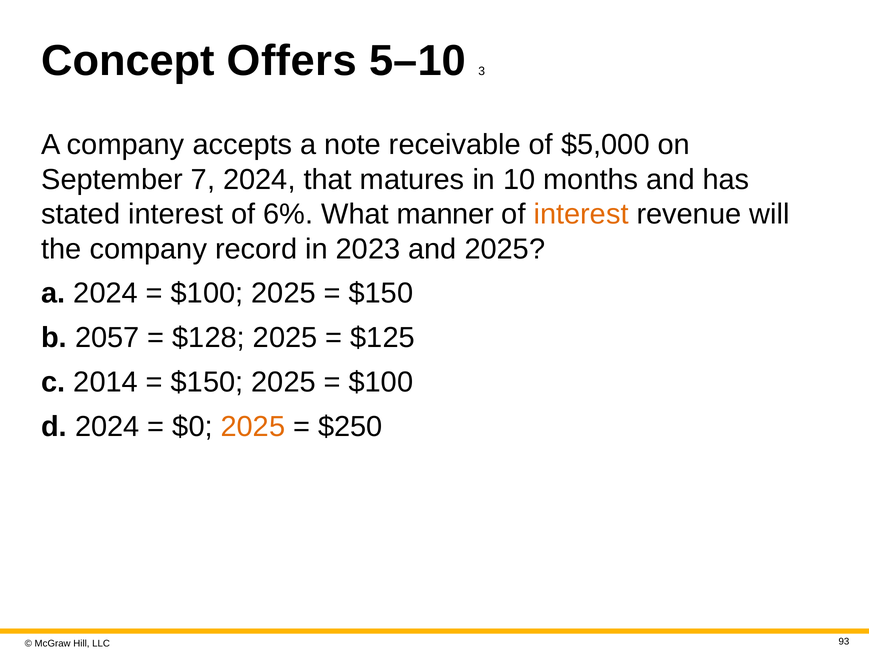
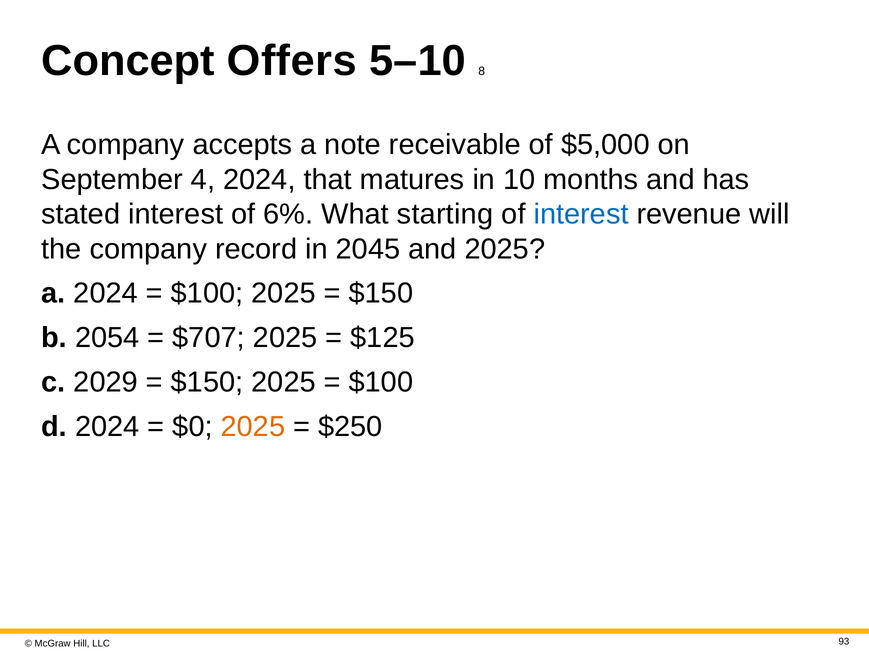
3: 3 -> 8 (482, 71)
7: 7 -> 4 (203, 180)
manner: manner -> starting (445, 215)
interest colour: orange -> blue (581, 215)
2023: 2023 -> 2045 (368, 249)
2057: 2057 -> 2054 (107, 338)
$128: $128 -> $707 (209, 338)
2014: 2014 -> 2029 (106, 383)
